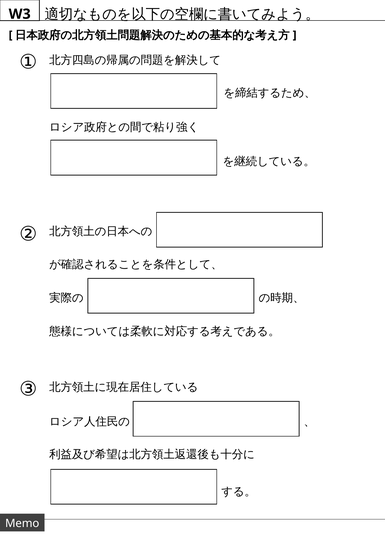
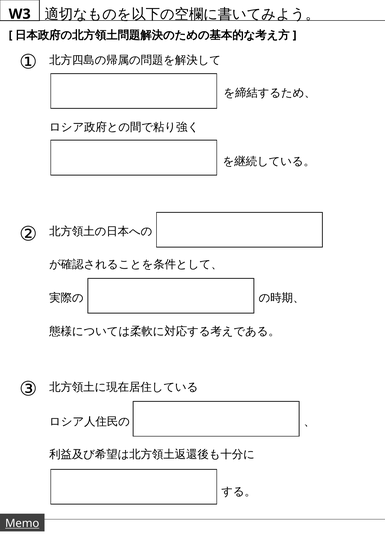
Memo underline: none -> present (22, 523)
